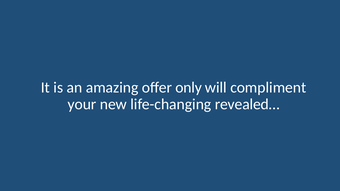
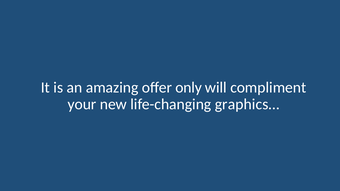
revealed…: revealed… -> graphics… (247, 104)
